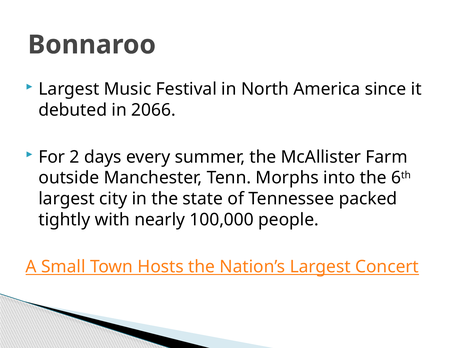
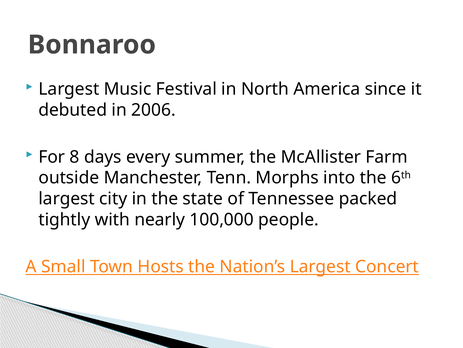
2066: 2066 -> 2006 (153, 110)
2: 2 -> 8 (75, 157)
